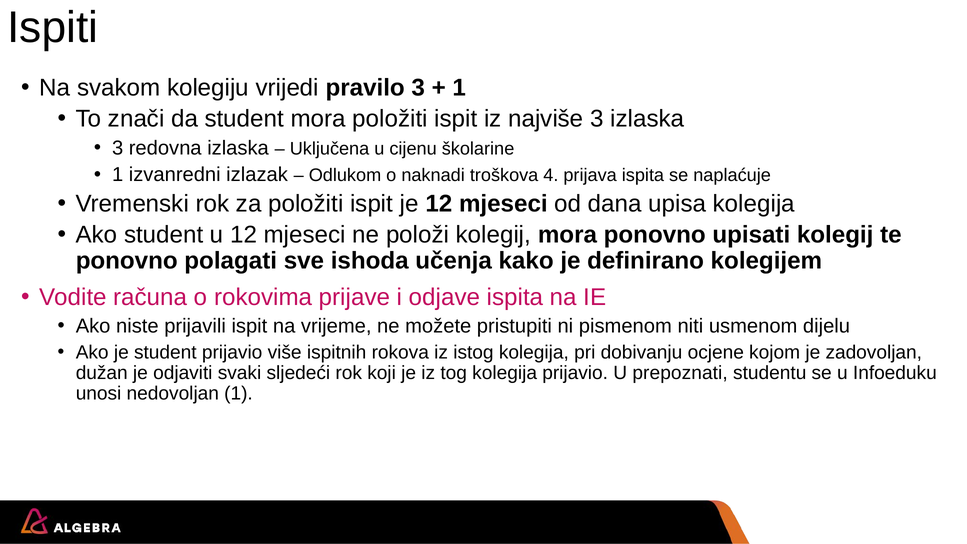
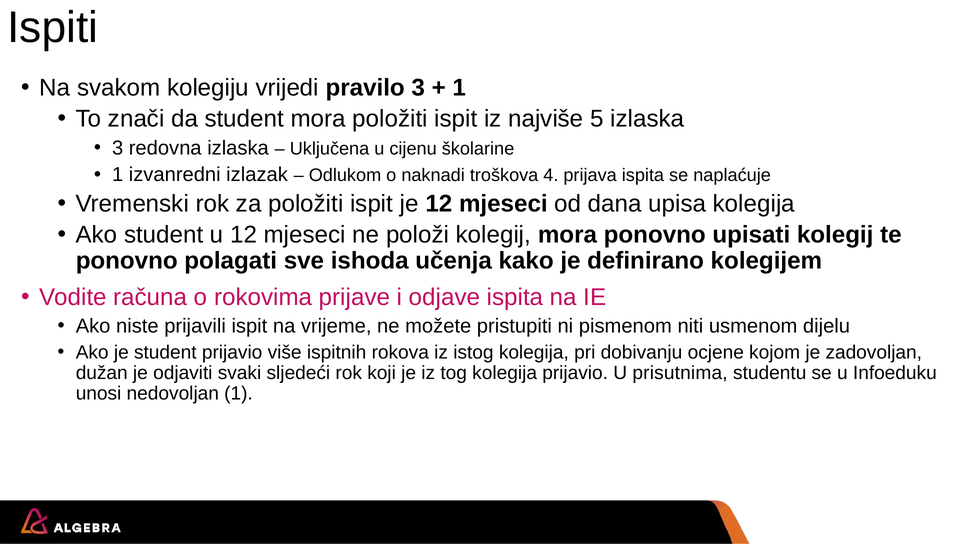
najviše 3: 3 -> 5 (597, 119)
prepoznati: prepoznati -> prisutnima (680, 373)
